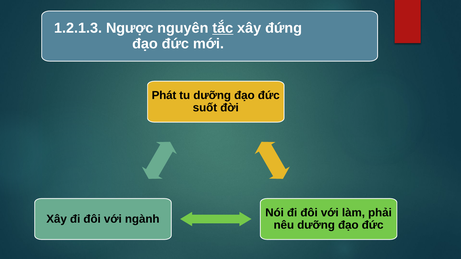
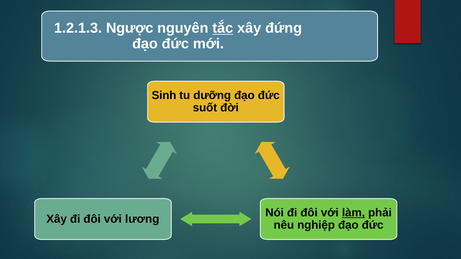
Phát: Phát -> Sinh (164, 96)
làm underline: none -> present (353, 213)
ngành: ngành -> lương (142, 219)
nêu dưỡng: dưỡng -> nghiệp (316, 225)
